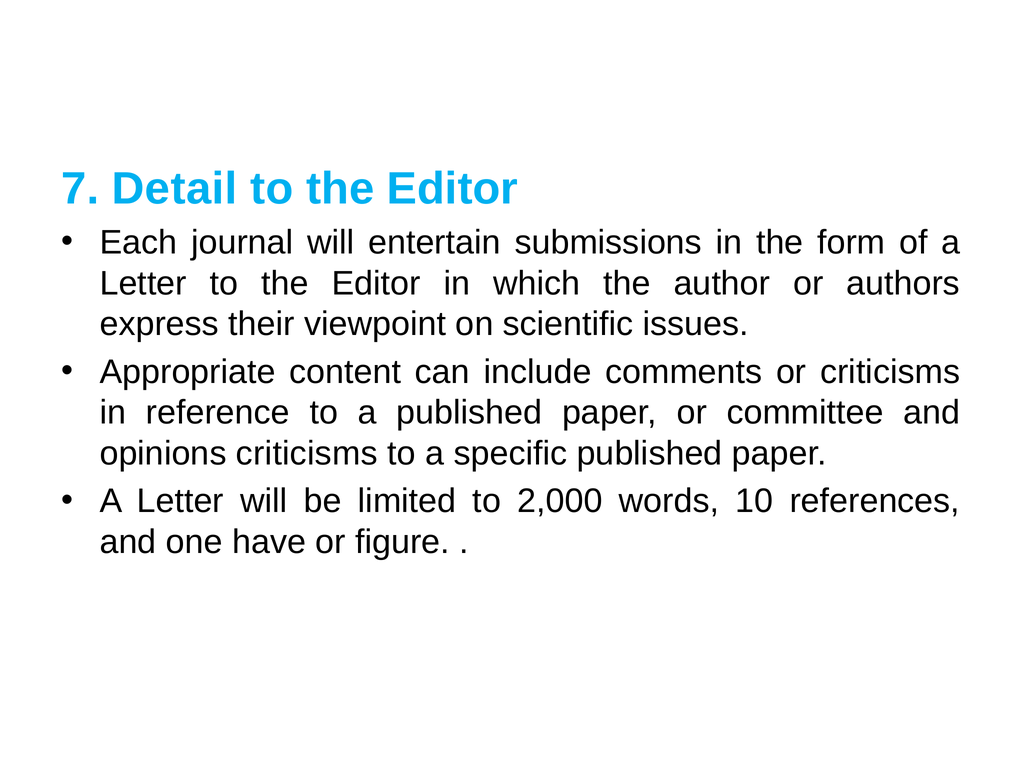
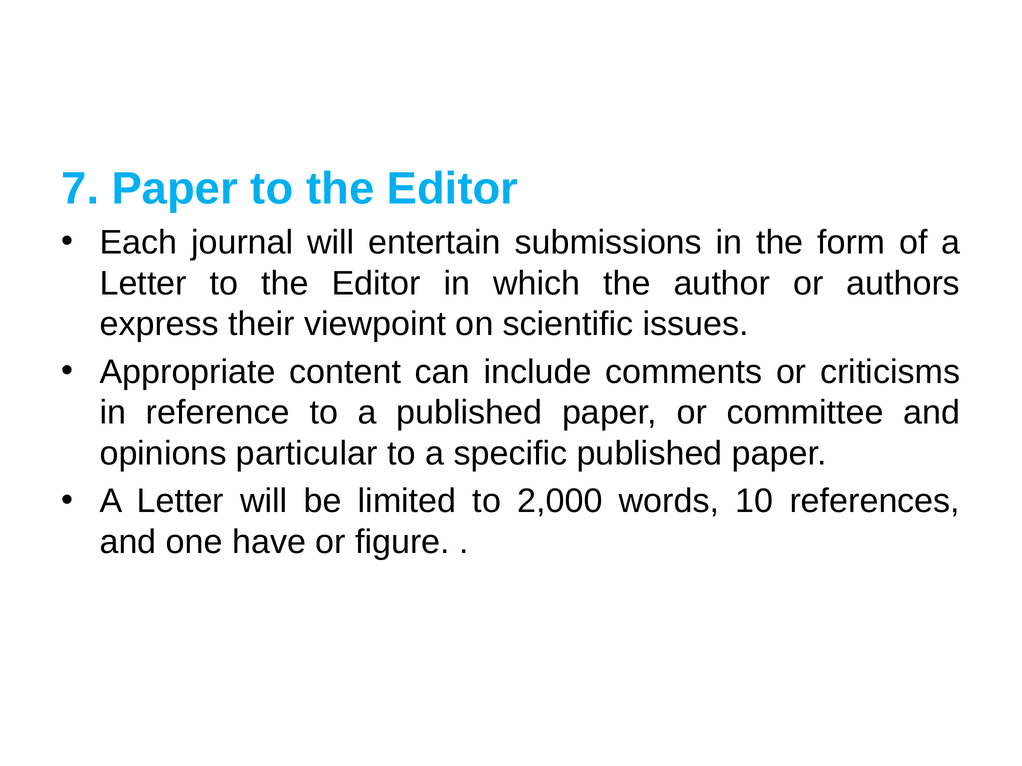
7 Detail: Detail -> Paper (175, 189)
opinions criticisms: criticisms -> particular (307, 454)
